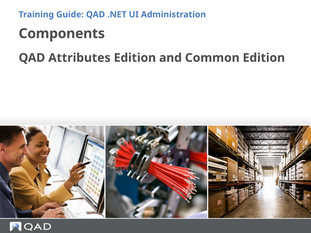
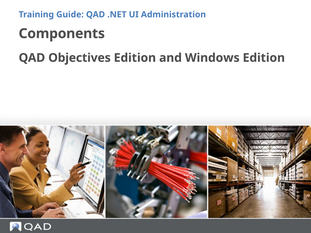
Attributes: Attributes -> Objectives (80, 58)
Common: Common -> Windows (212, 58)
